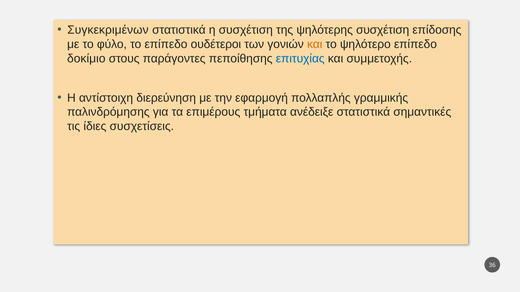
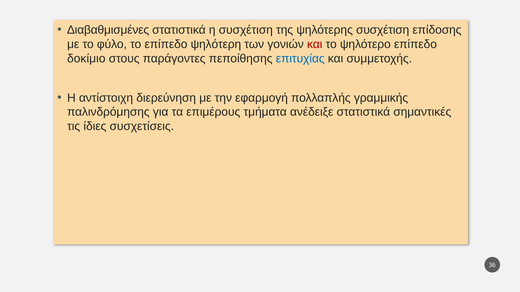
Συγκεκριμένων: Συγκεκριμένων -> Διαβαθμισμένες (108, 30)
ουδέτεροι: ουδέτεροι -> ψηλότερη (216, 44)
και colour: orange -> red (315, 44)
